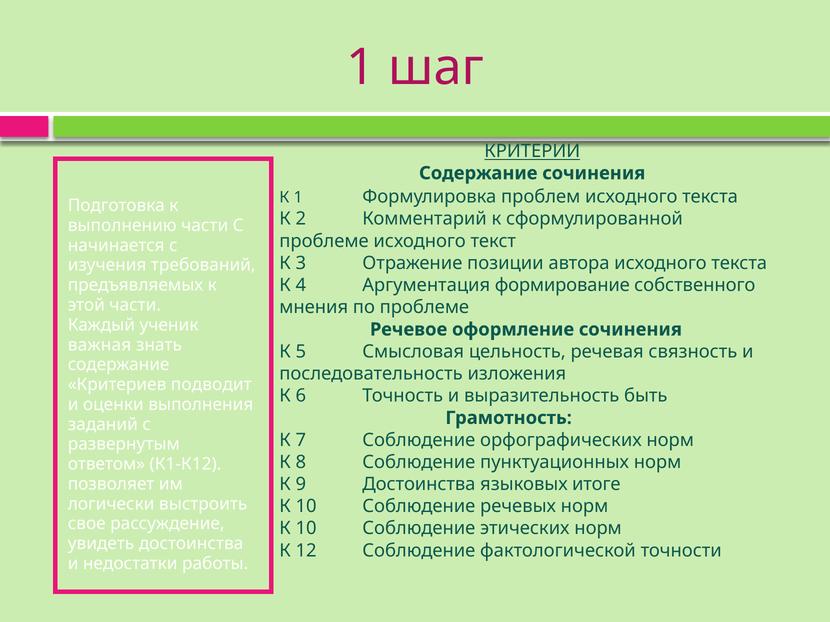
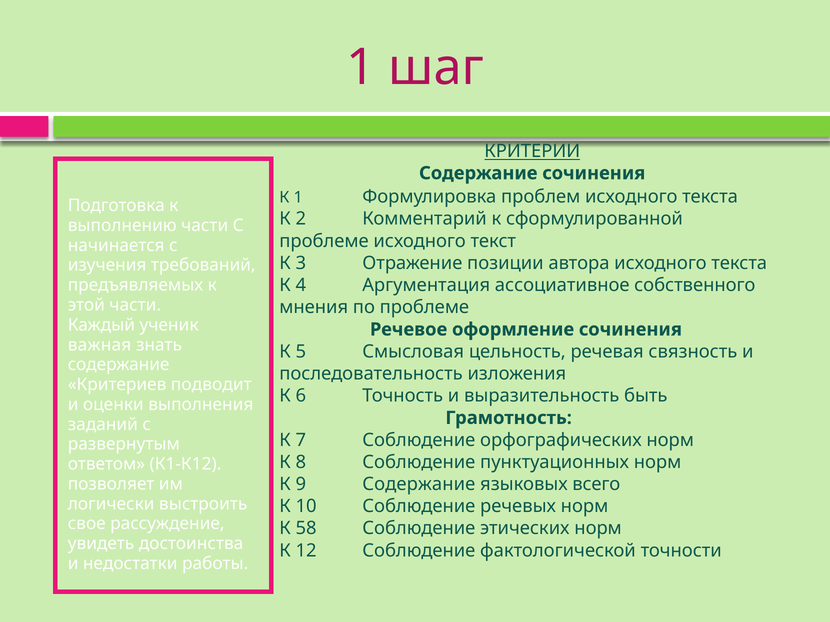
формирование: формирование -> ассоциативное (562, 285)
9 Достоинства: Достоинства -> Содержание (419, 485)
итоге: итоге -> всего (596, 485)
10: 10 -> 58 (306, 529)
